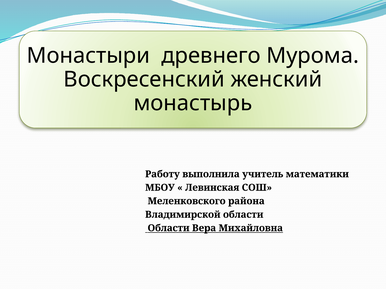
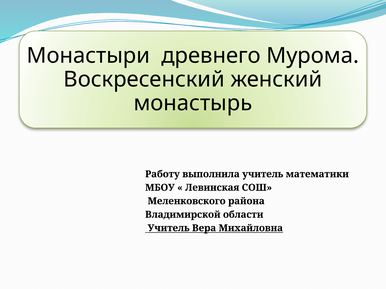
Области: Области -> Учитель (169, 228)
